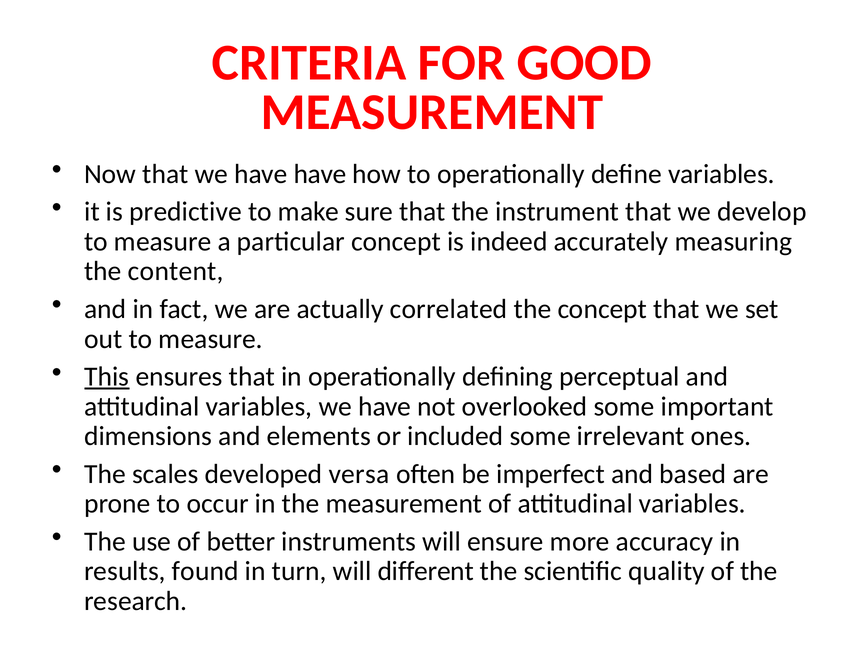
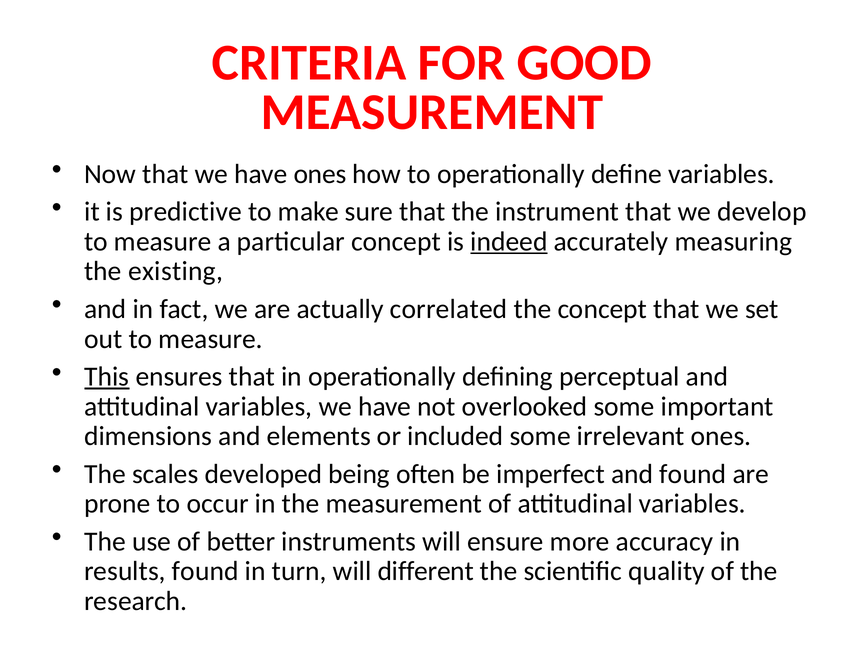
have have: have -> ones (320, 174)
indeed underline: none -> present (509, 242)
content: content -> existing (176, 271)
versa: versa -> being (359, 474)
and based: based -> found (693, 474)
